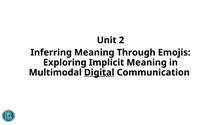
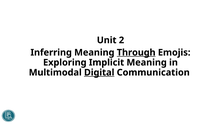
Through underline: none -> present (136, 52)
